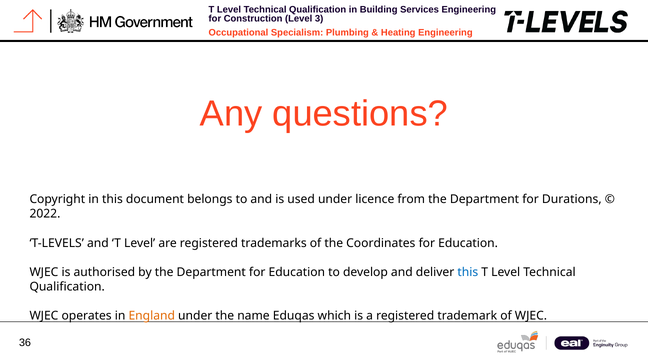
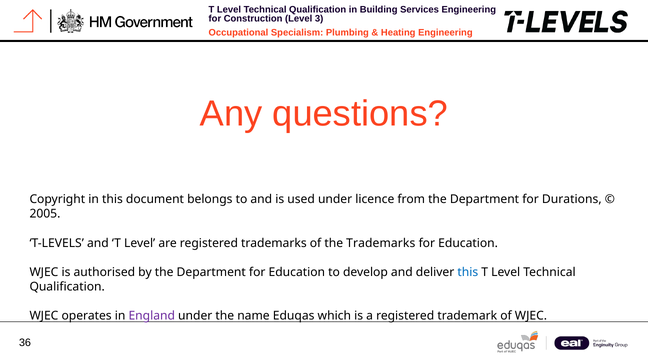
2022: 2022 -> 2005 (45, 214)
the Coordinates: Coordinates -> Trademarks (381, 243)
England colour: orange -> purple (152, 316)
